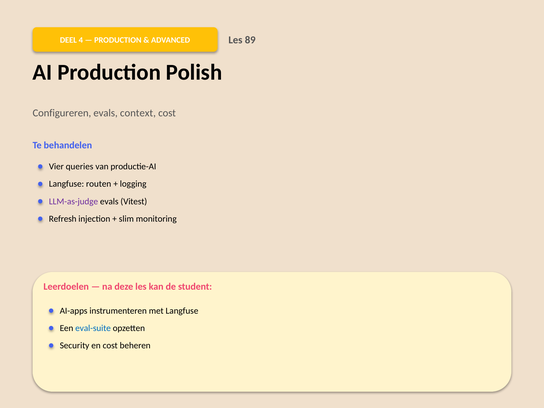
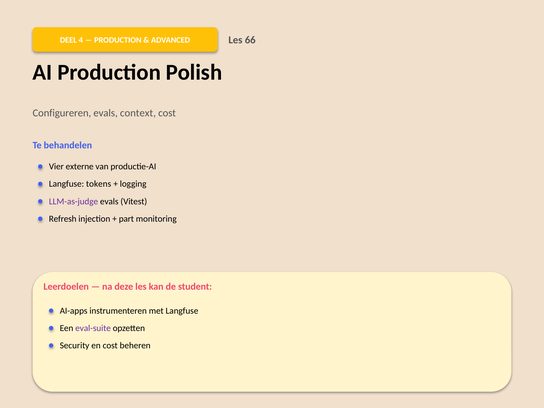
89: 89 -> 66 (250, 40)
queries: queries -> externe (80, 167)
routen: routen -> tokens (99, 184)
slim: slim -> part (126, 219)
eval-suite colour: blue -> purple (93, 328)
